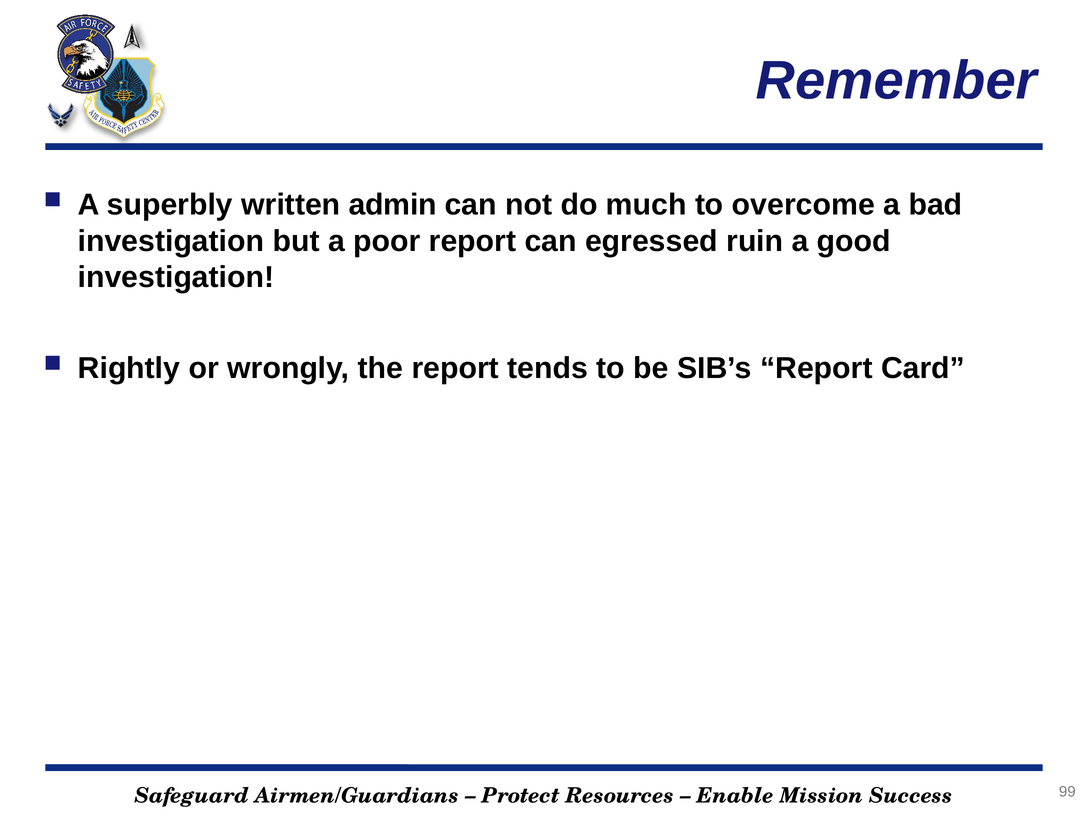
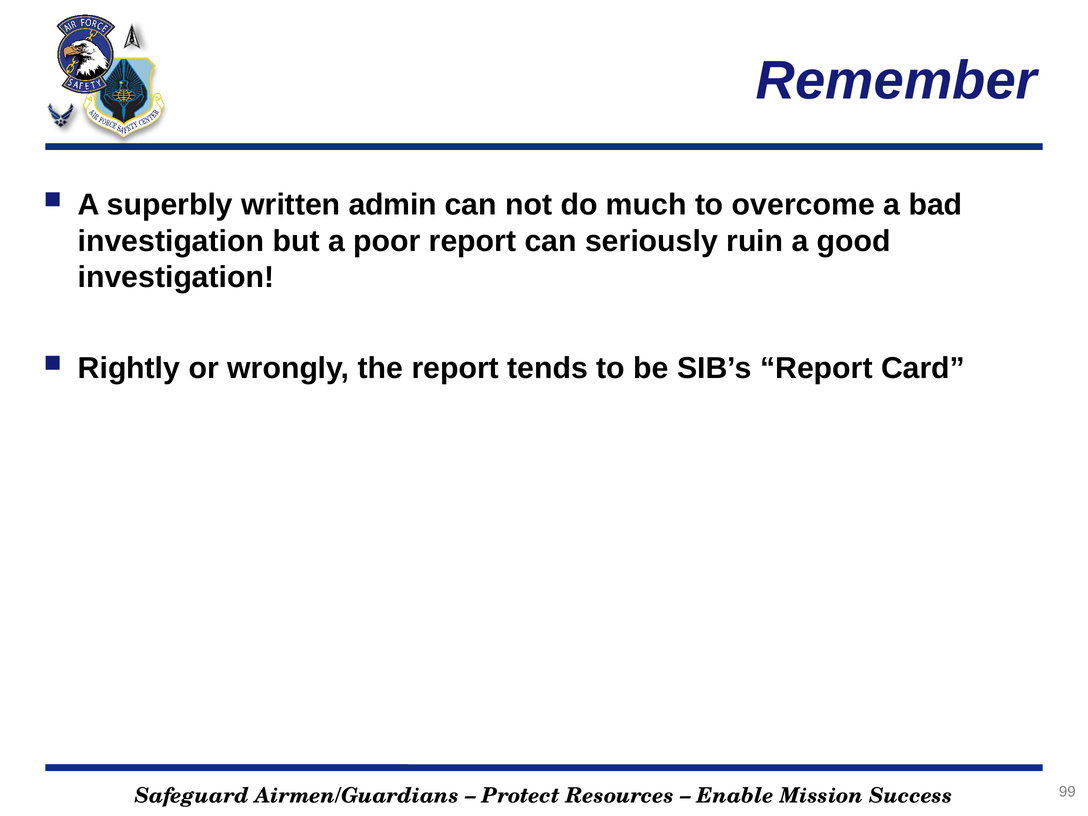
egressed: egressed -> seriously (652, 241)
